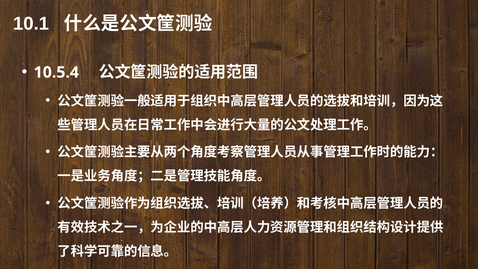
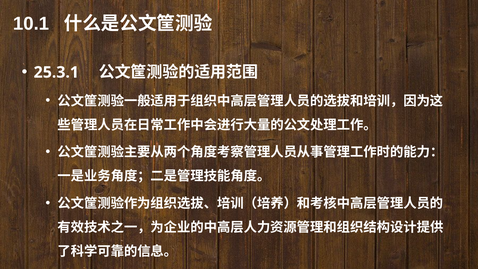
10.5.4: 10.5.4 -> 25.3.1 (56, 72)
